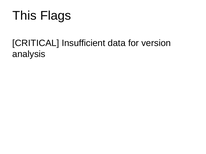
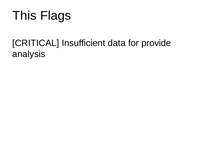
version: version -> provide (156, 43)
